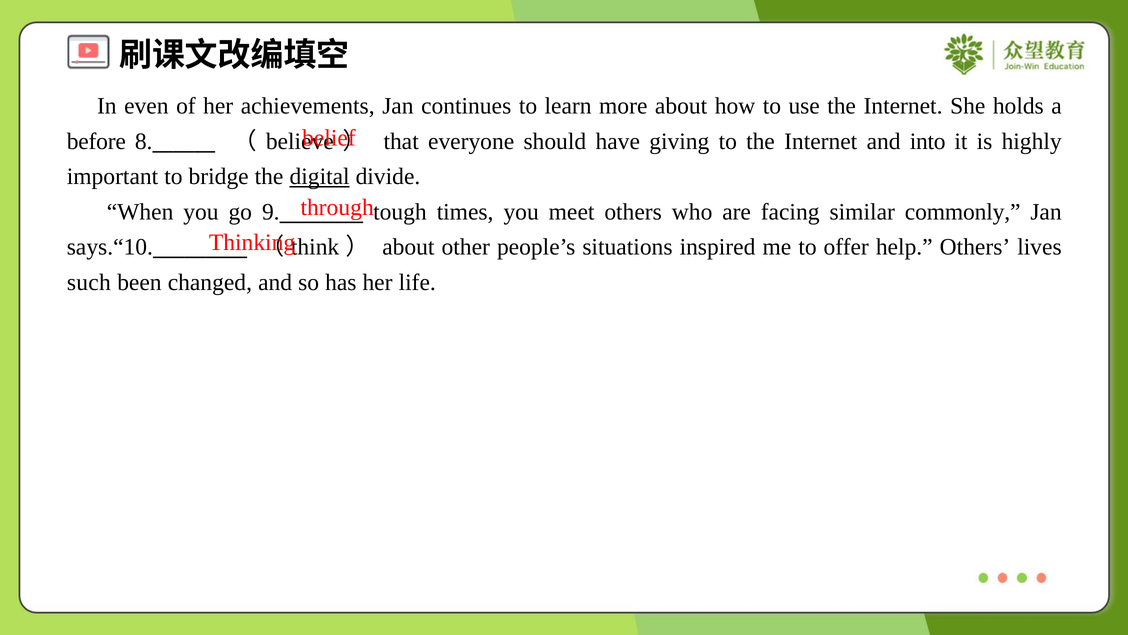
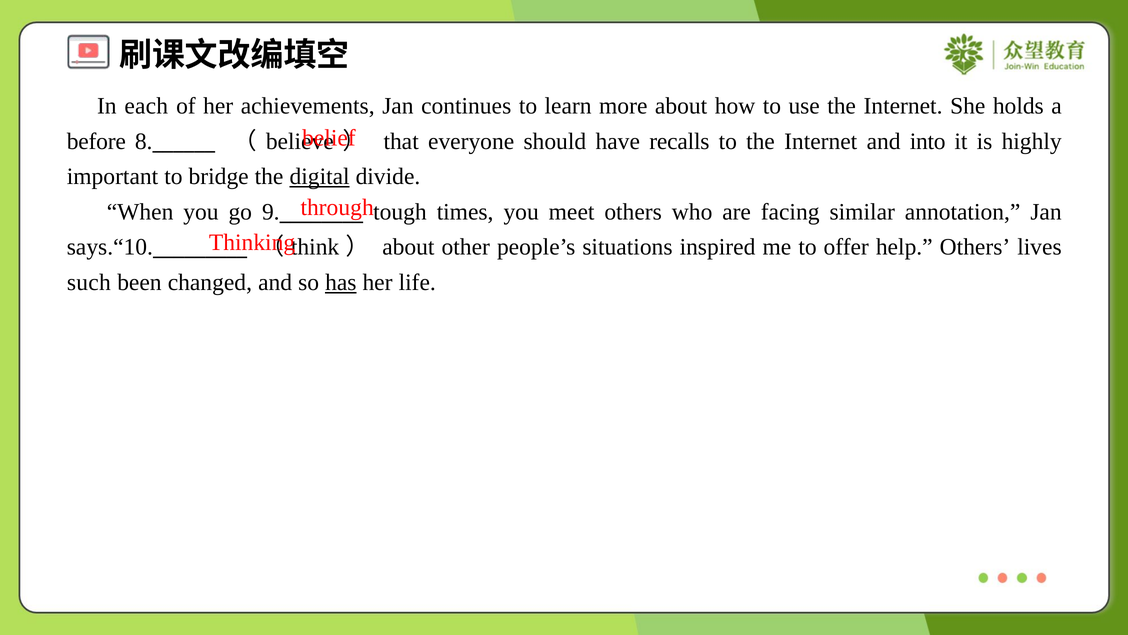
even: even -> each (146, 106)
giving: giving -> recalls (679, 141)
commonly: commonly -> annotation (963, 212)
has underline: none -> present (341, 282)
